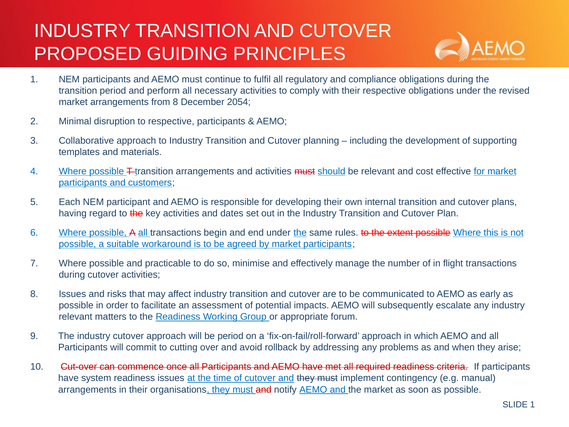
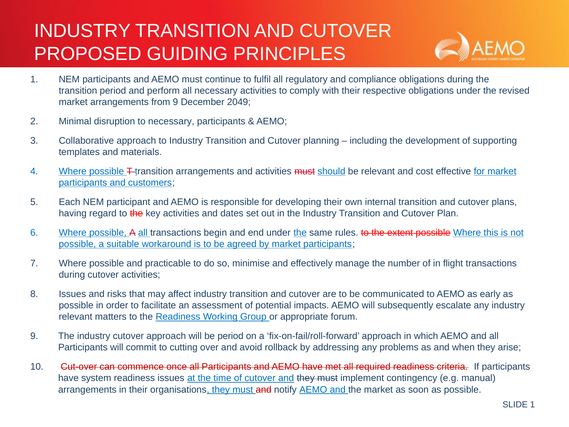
from 8: 8 -> 9 (175, 102)
2054: 2054 -> 2049 (239, 102)
to respective: respective -> necessary (171, 121)
